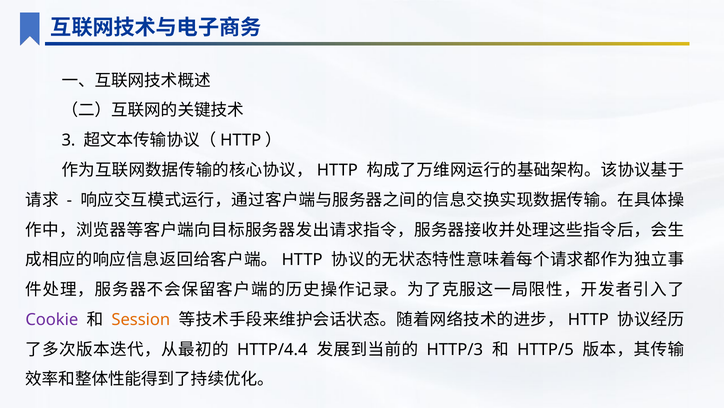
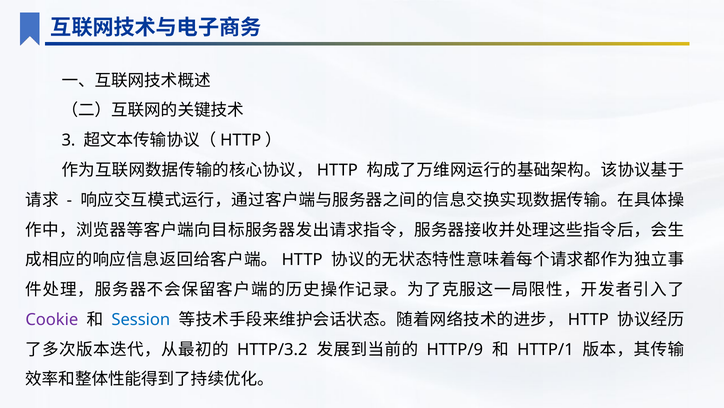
Session colour: orange -> blue (141, 319)
HTTP/4.4: HTTP/4.4 -> HTTP/3.2 (272, 349)
HTTP/3: HTTP/3 -> HTTP/9 (455, 349)
HTTP/5: HTTP/5 -> HTTP/1 (545, 349)
